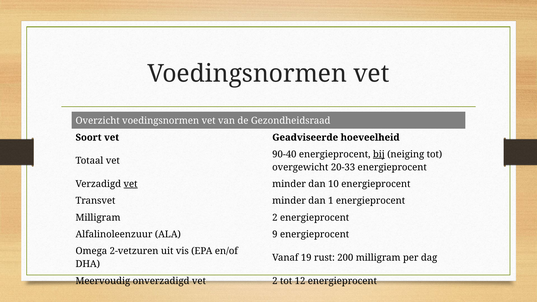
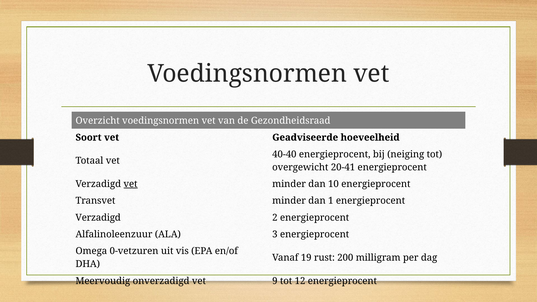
90-40: 90-40 -> 40-40 (284, 154)
bij underline: present -> none (379, 154)
20-33: 20-33 -> 20-41 (343, 167)
Milligram: Milligram -> Verzadigd (98, 218)
9: 9 -> 3 (275, 234)
2-vetzuren: 2-vetzuren -> 0-vetzuren (134, 251)
vet 2: 2 -> 9 (275, 281)
